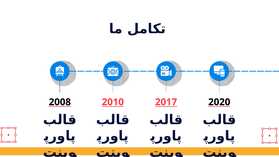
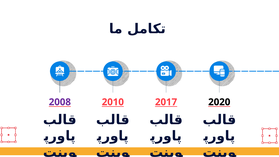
2008 colour: black -> purple (60, 102)
